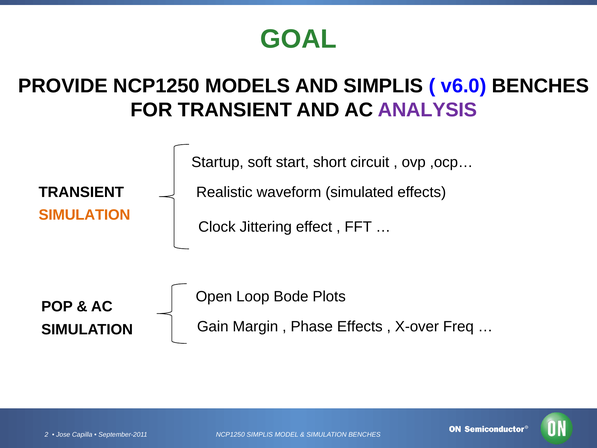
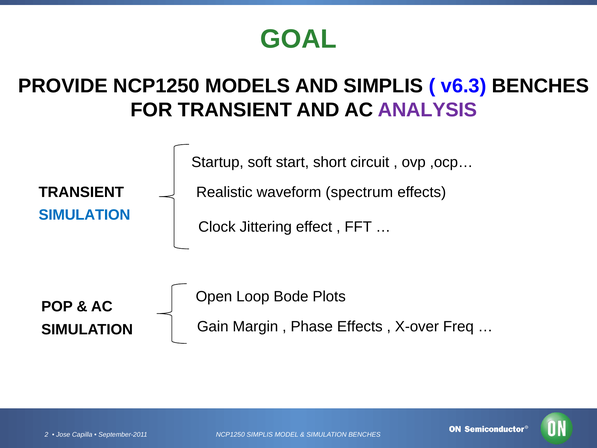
v6.0: v6.0 -> v6.3 (464, 86)
simulated: simulated -> spectrum (359, 192)
SIMULATION colour: orange -> blue (84, 215)
